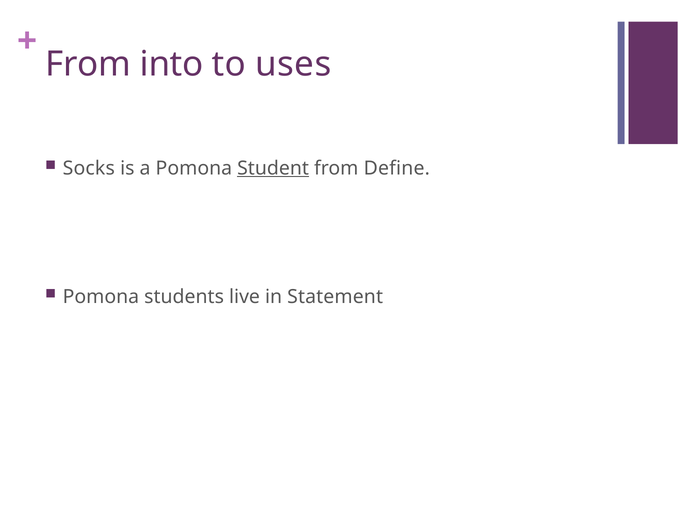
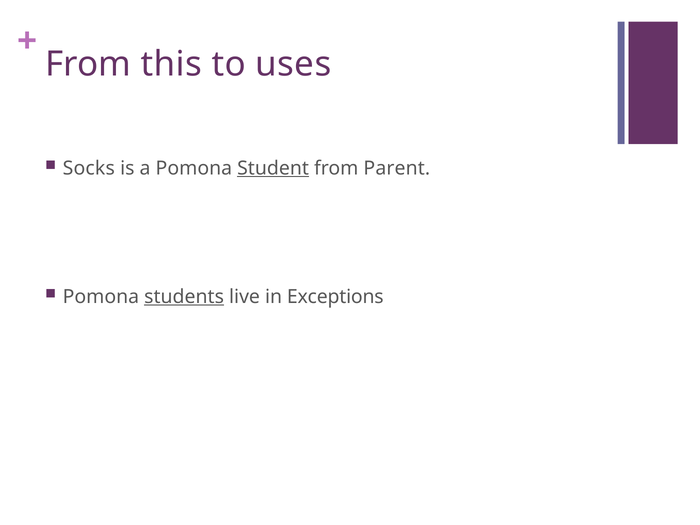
into: into -> this (171, 64)
Define: Define -> Parent (397, 168)
students underline: none -> present (184, 297)
Statement: Statement -> Exceptions (335, 297)
